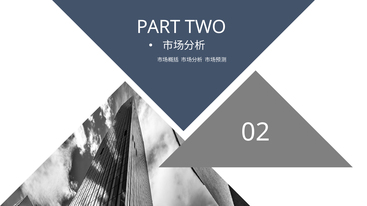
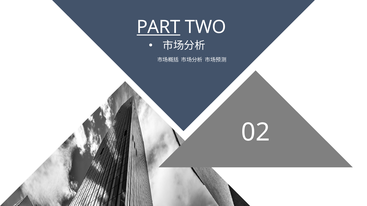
PART underline: none -> present (158, 27)
